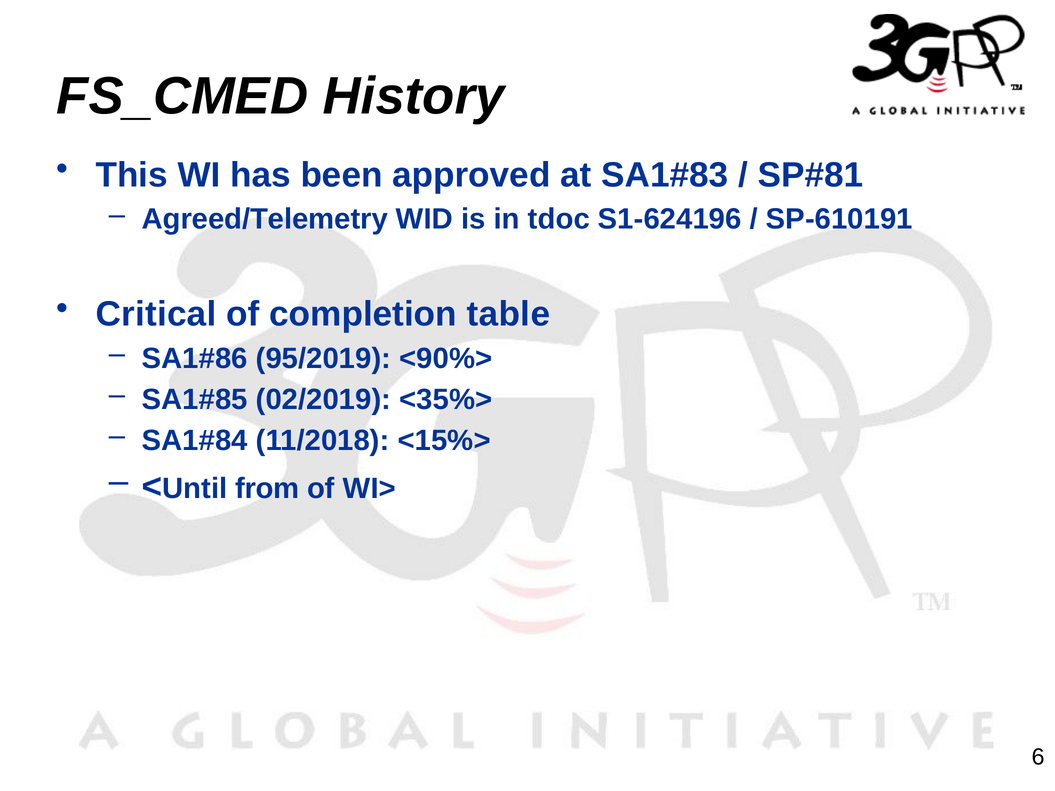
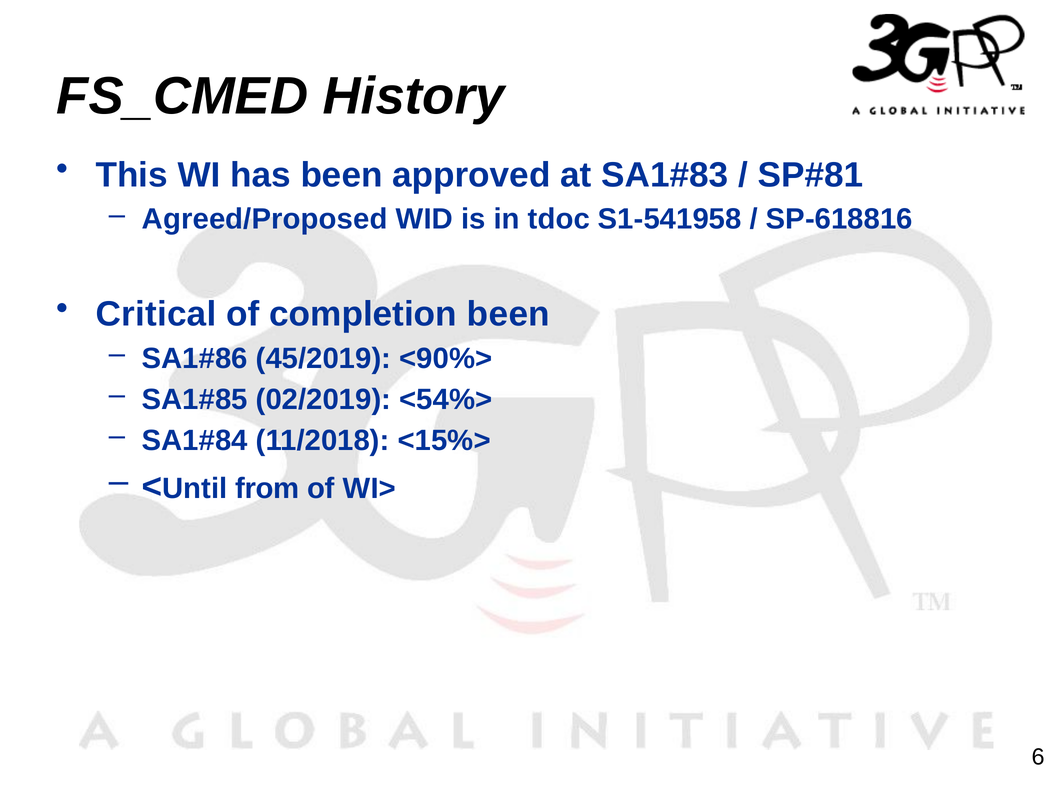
Agreed/Telemetry: Agreed/Telemetry -> Agreed/Proposed (265, 219)
S1-624196: S1-624196 -> S1-541958 (670, 219)
SP-610191: SP-610191 -> SP-618816 (839, 219)
completion table: table -> been (508, 314)
95/2019: 95/2019 -> 45/2019 (323, 359)
<35%>: <35%> -> <54%> (446, 400)
